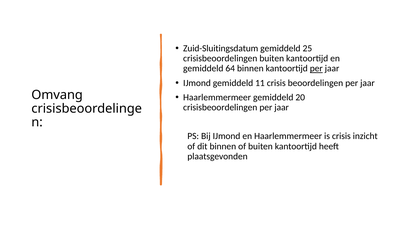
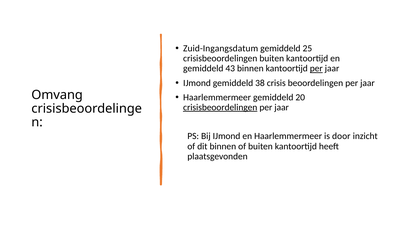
Zuid-Sluitingsdatum: Zuid-Sluitingsdatum -> Zuid-Ingangsdatum (221, 48)
64: 64 -> 43 (230, 69)
11: 11 -> 38 (260, 83)
crisisbeoordelingen underline: none -> present (220, 108)
is crisis: crisis -> door (341, 137)
